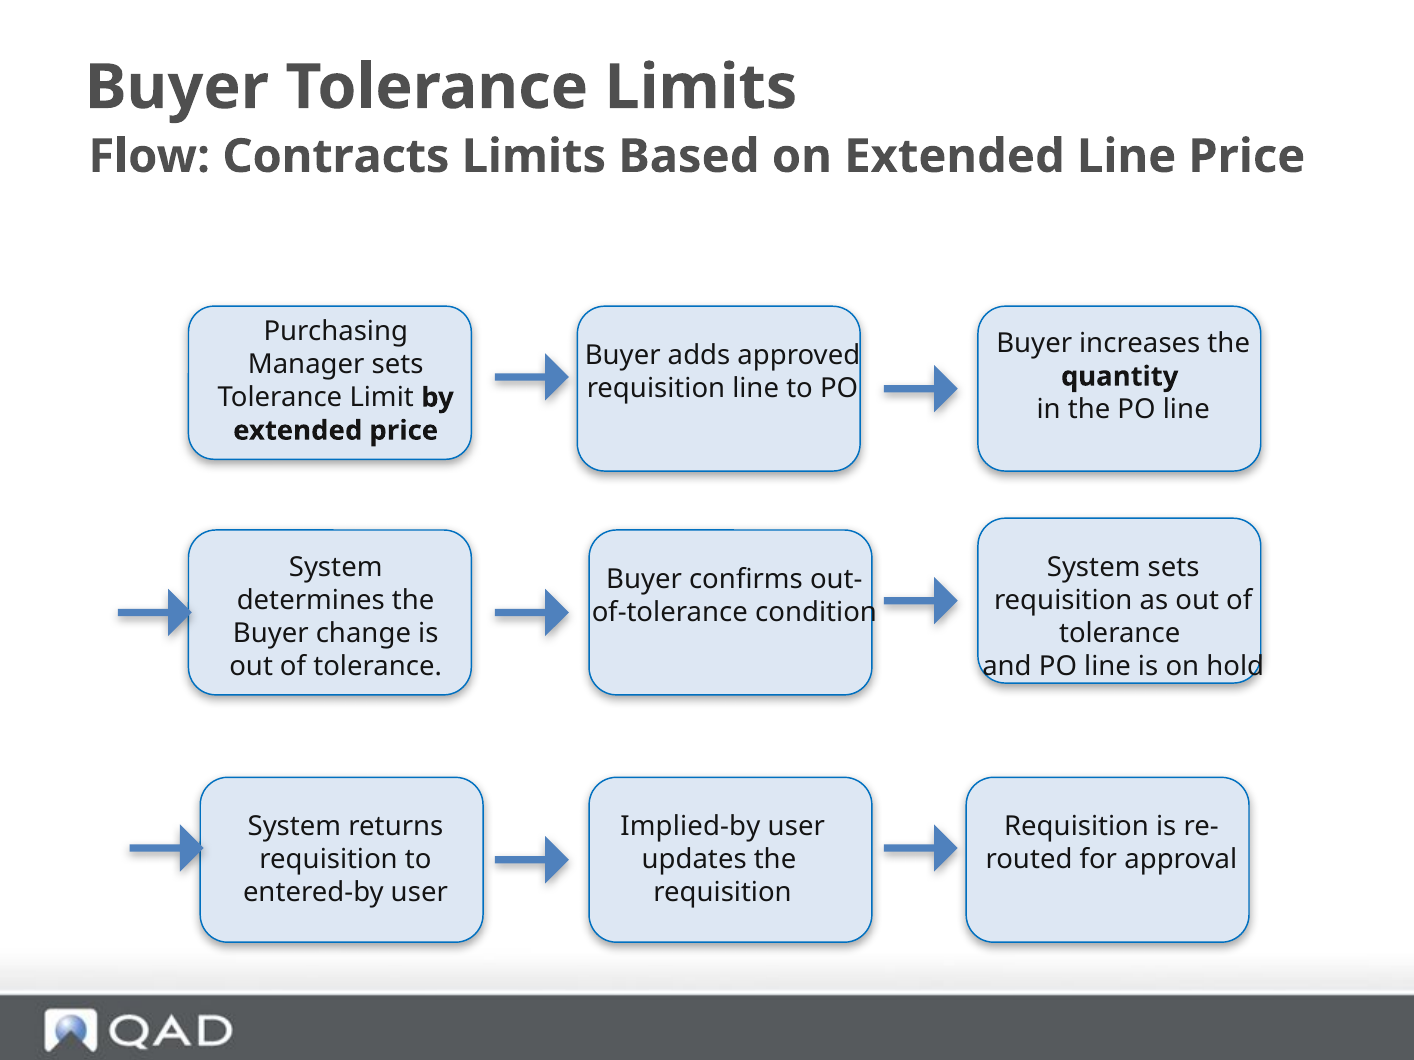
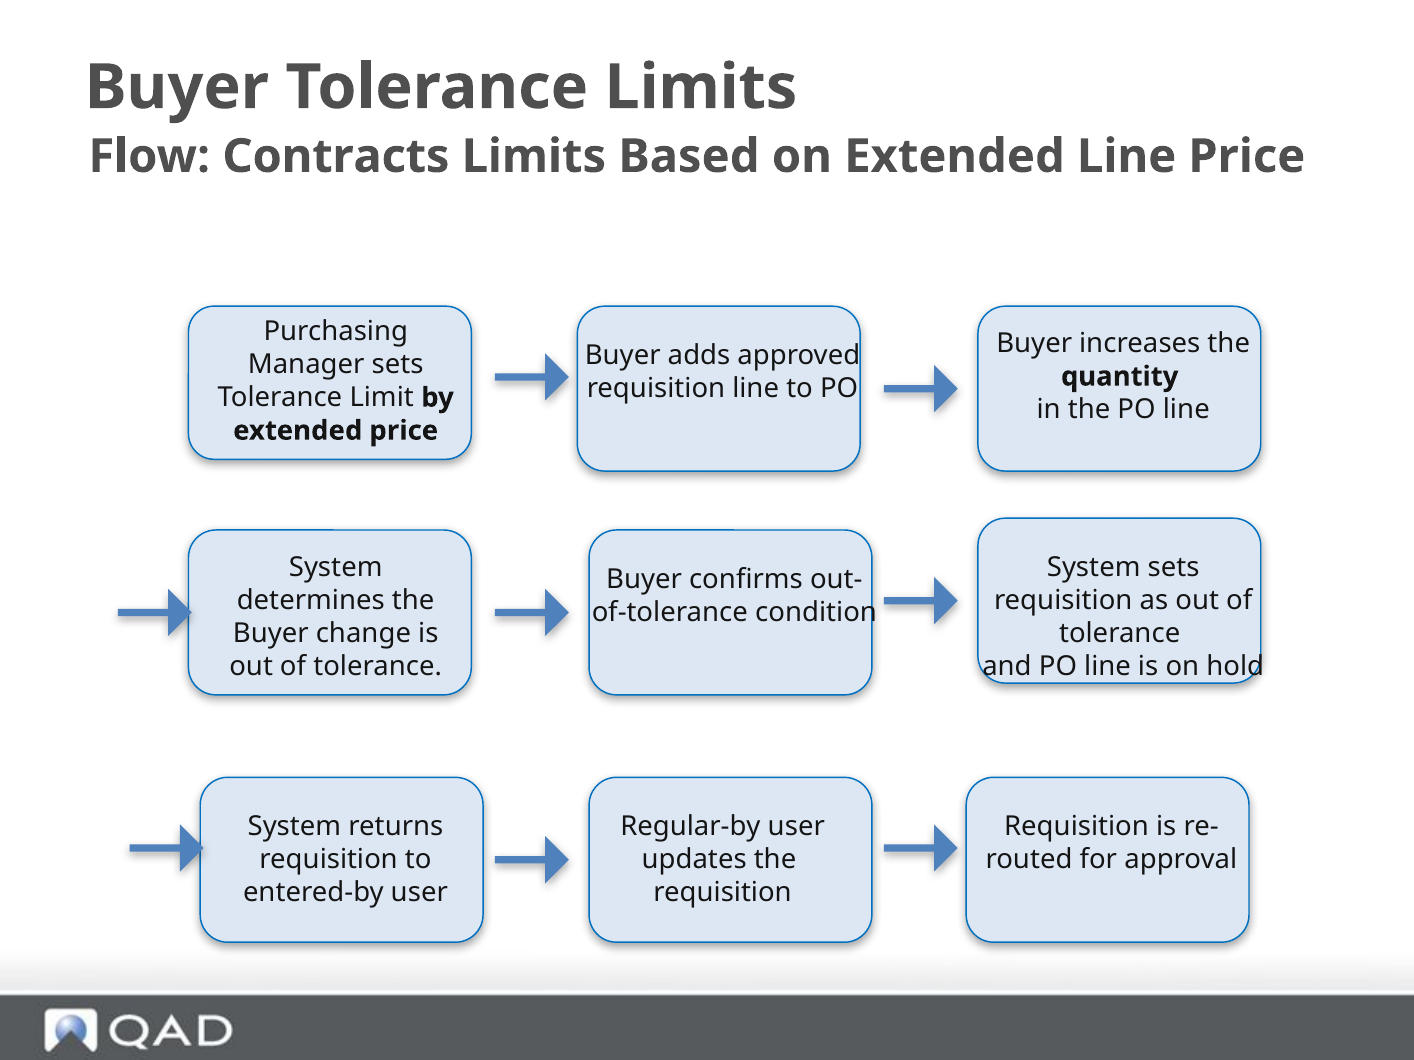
Implied-by: Implied-by -> Regular-by (690, 827)
